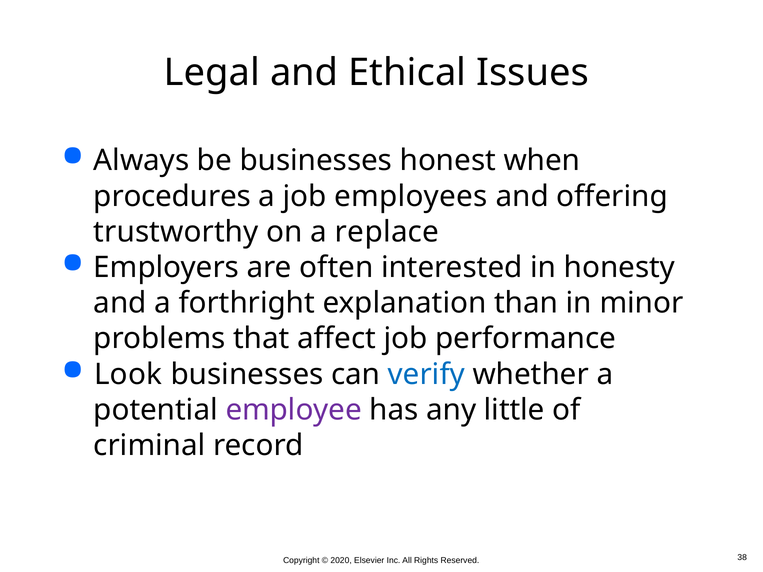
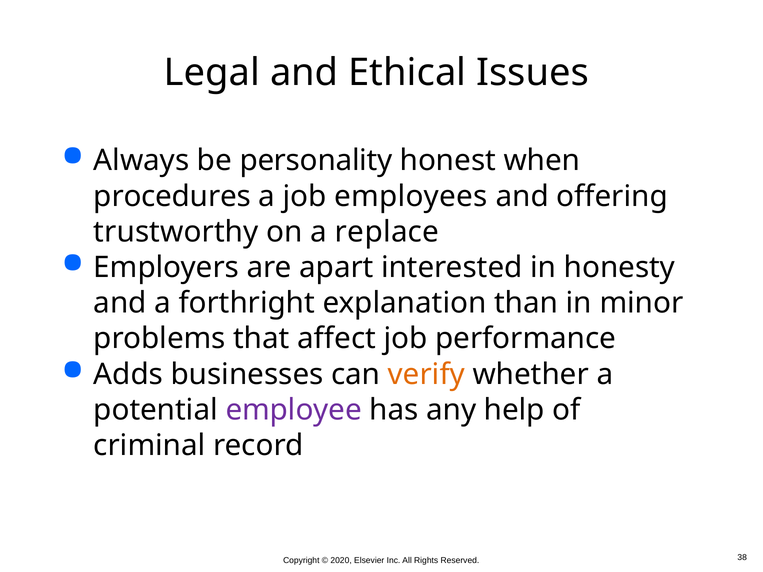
be businesses: businesses -> personality (316, 161)
often: often -> apart (336, 268)
Look: Look -> Adds (128, 374)
verify colour: blue -> orange (426, 374)
little: little -> help (514, 410)
